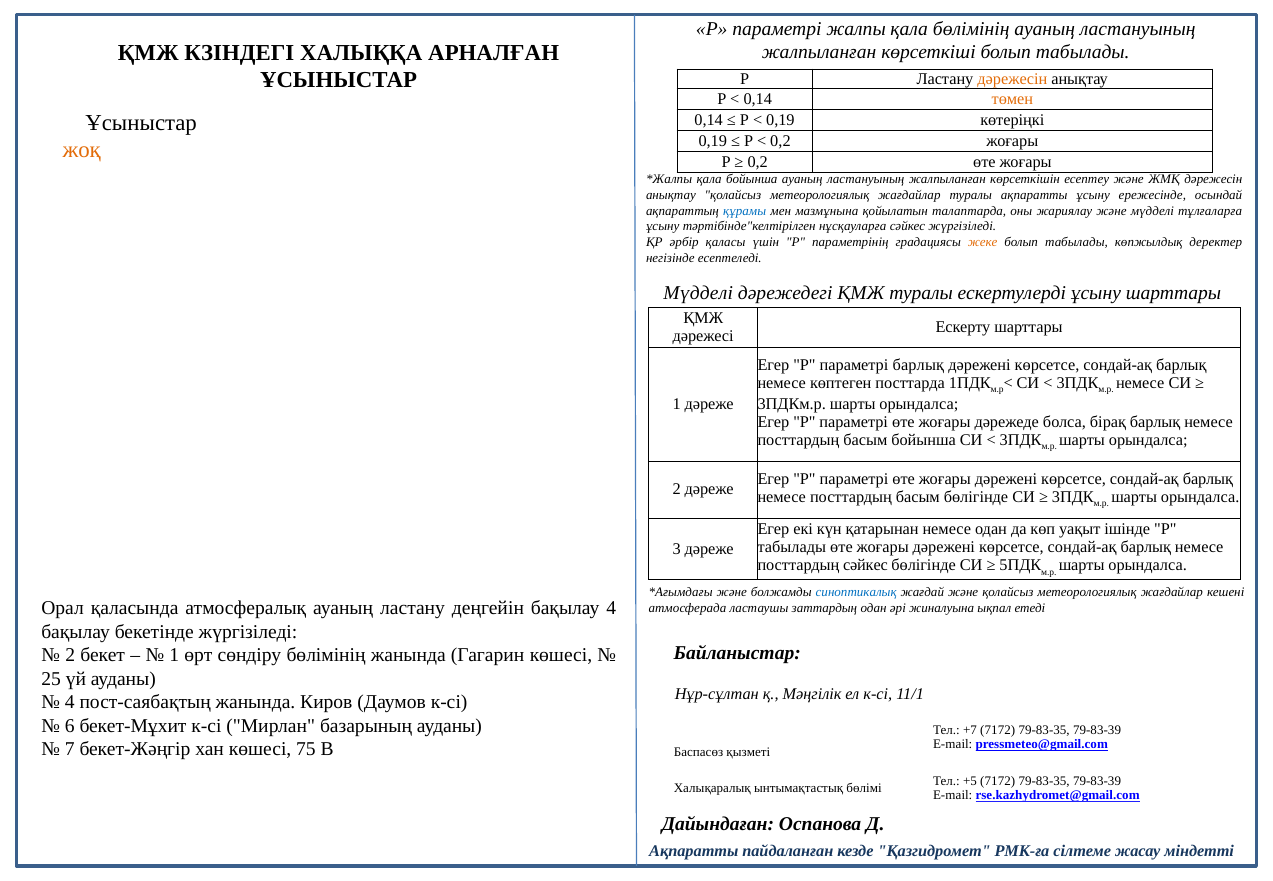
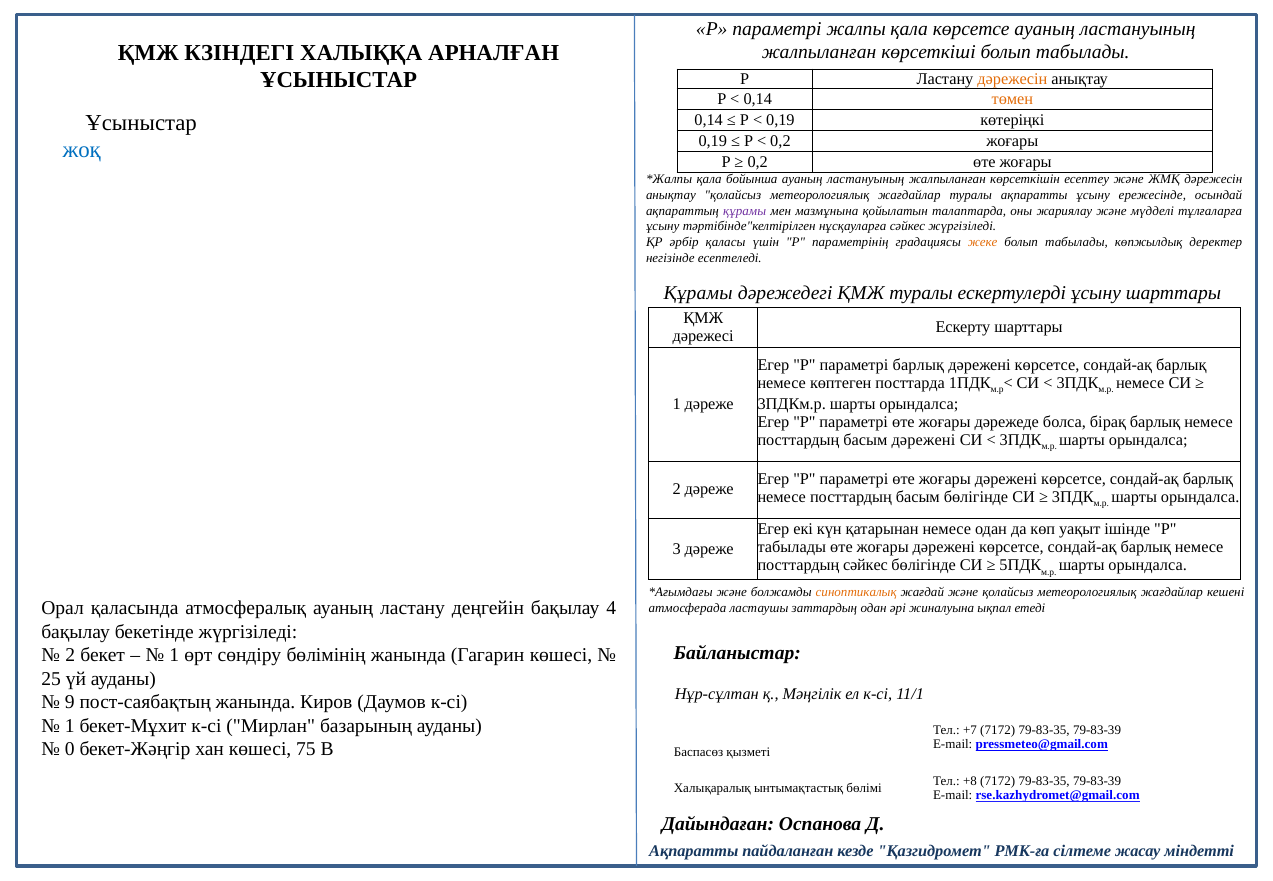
қала бөлімінің: бөлімінің -> көрсетсе (971, 29)
жоқ colour: orange -> blue (82, 150)
құрамы colour: blue -> purple (745, 211)
Мүдделі: Мүдделі -> Құрамы (698, 293)
басым бойынша: бойынша -> дәрежені (923, 440)
синоптикалық colour: blue -> orange (856, 593)
4: 4 -> 9 (70, 702)
6: 6 -> 1 (70, 726)
7: 7 -> 0 (70, 749)
+5: +5 -> +8 (970, 781)
